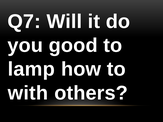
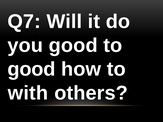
lamp: lamp -> good (31, 69)
